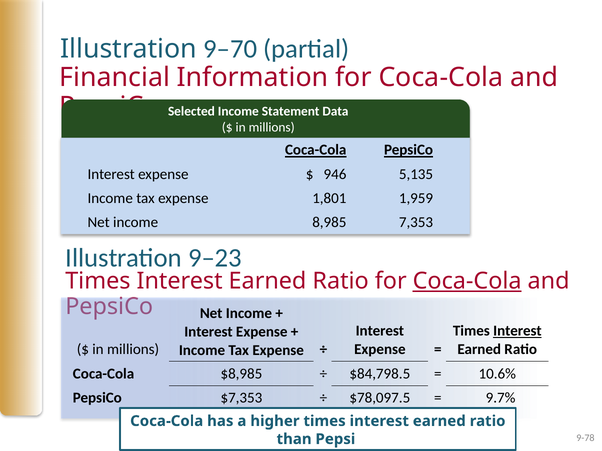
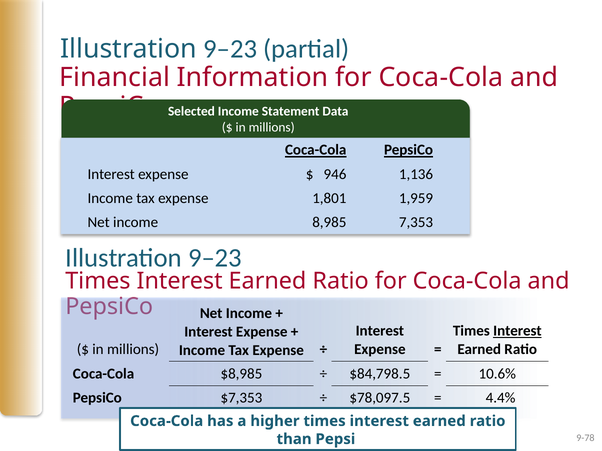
9–70: 9–70 -> 9–23 (230, 49)
5,135: 5,135 -> 1,136 (416, 174)
Coca-Cola underline: present -> none (467, 281)
9.7%: 9.7% -> 4.4% (501, 398)
